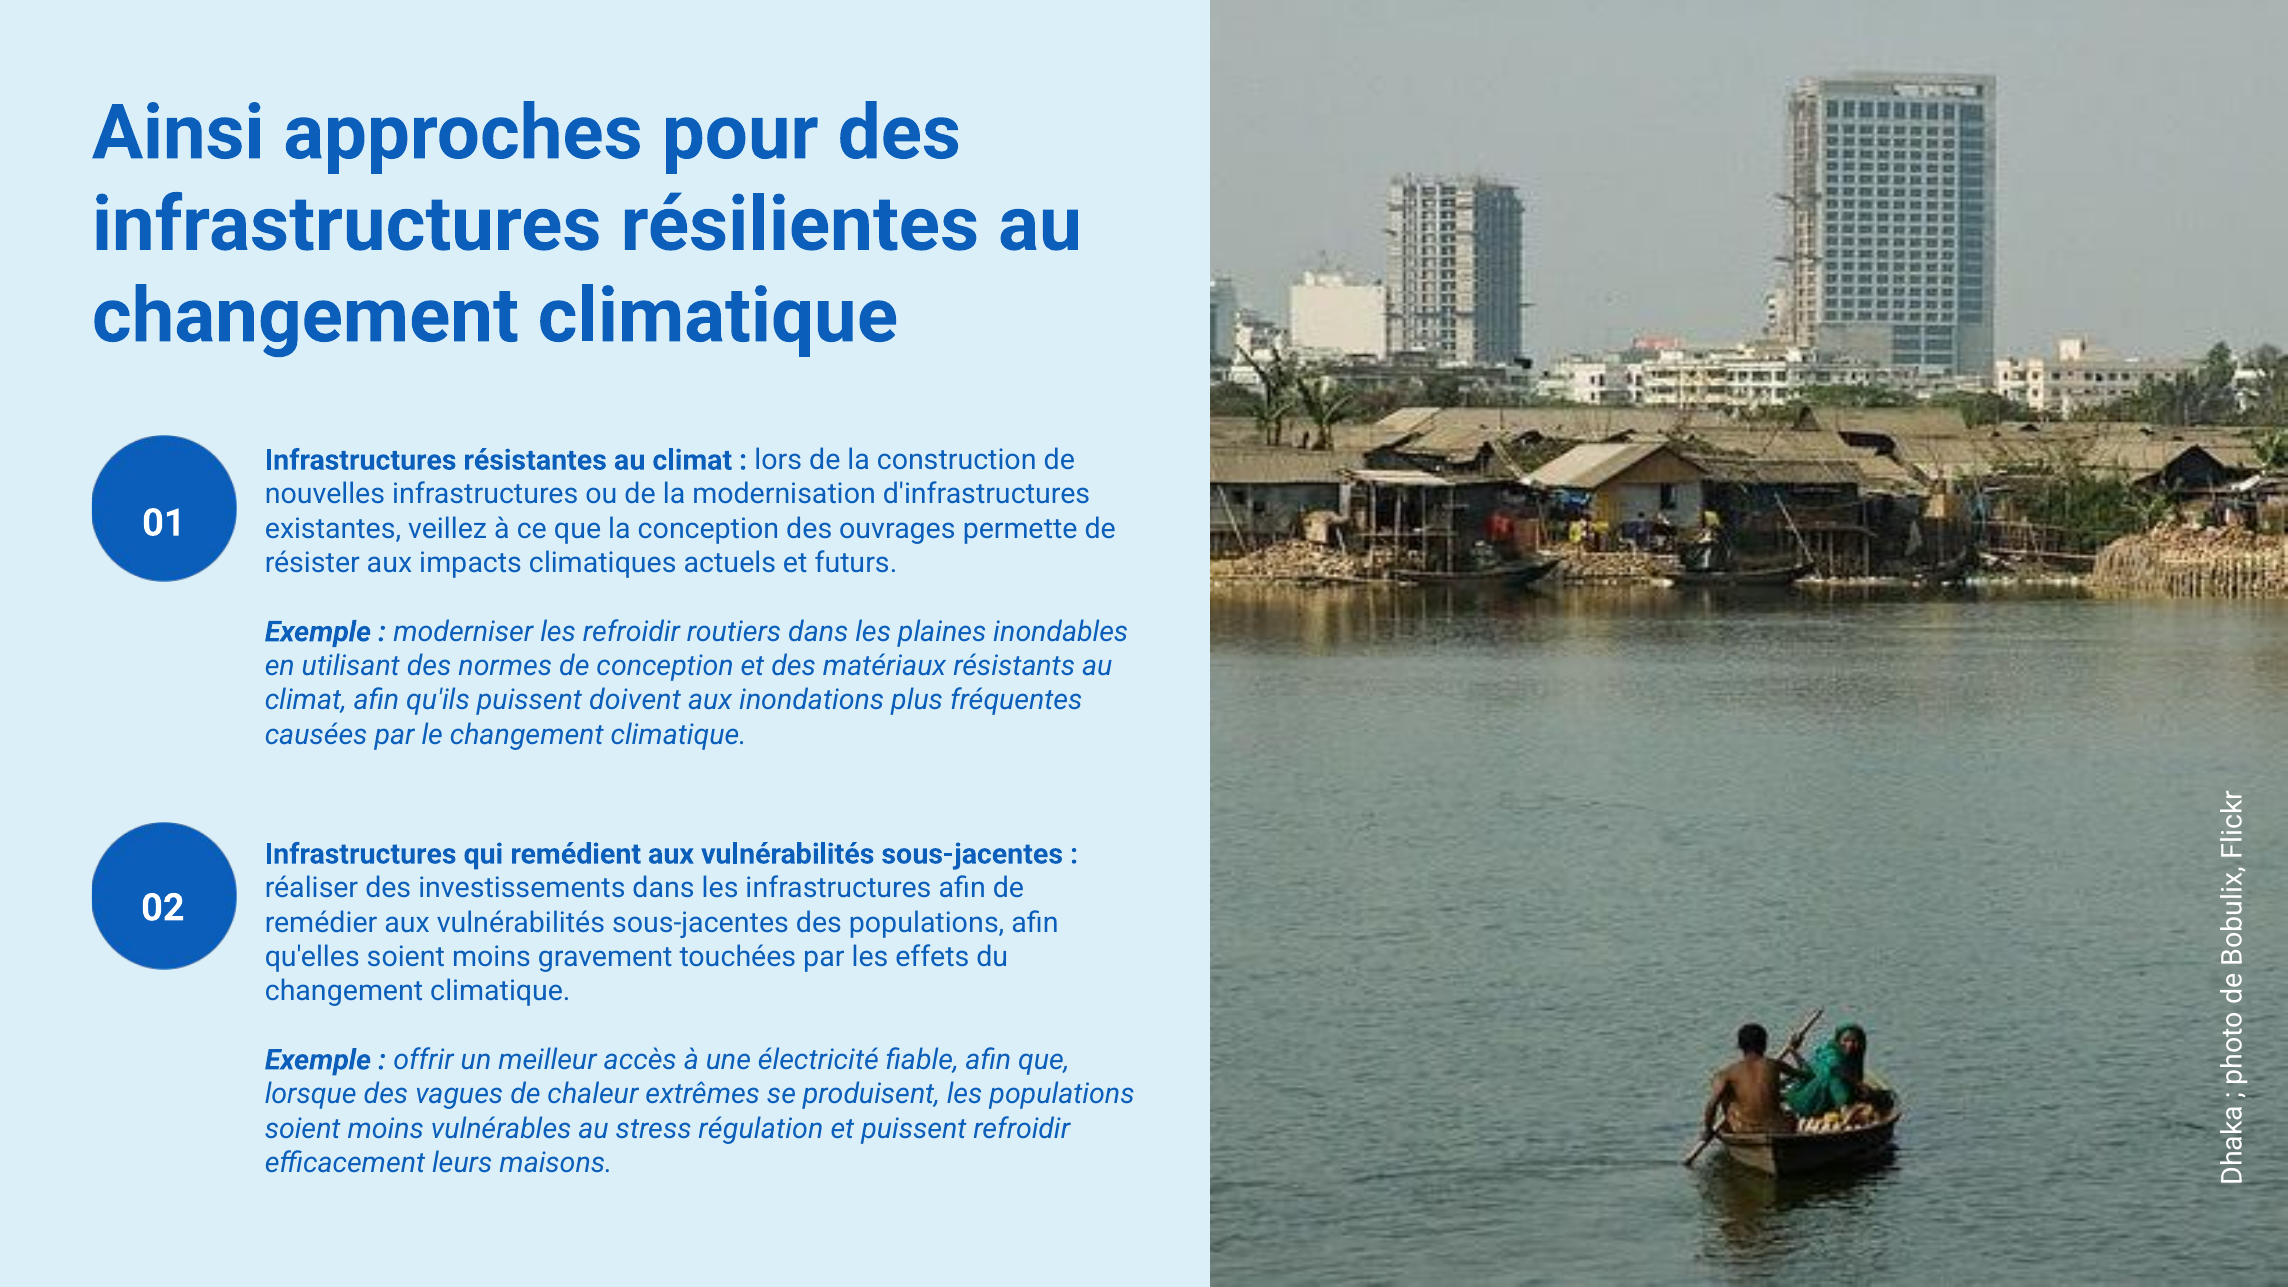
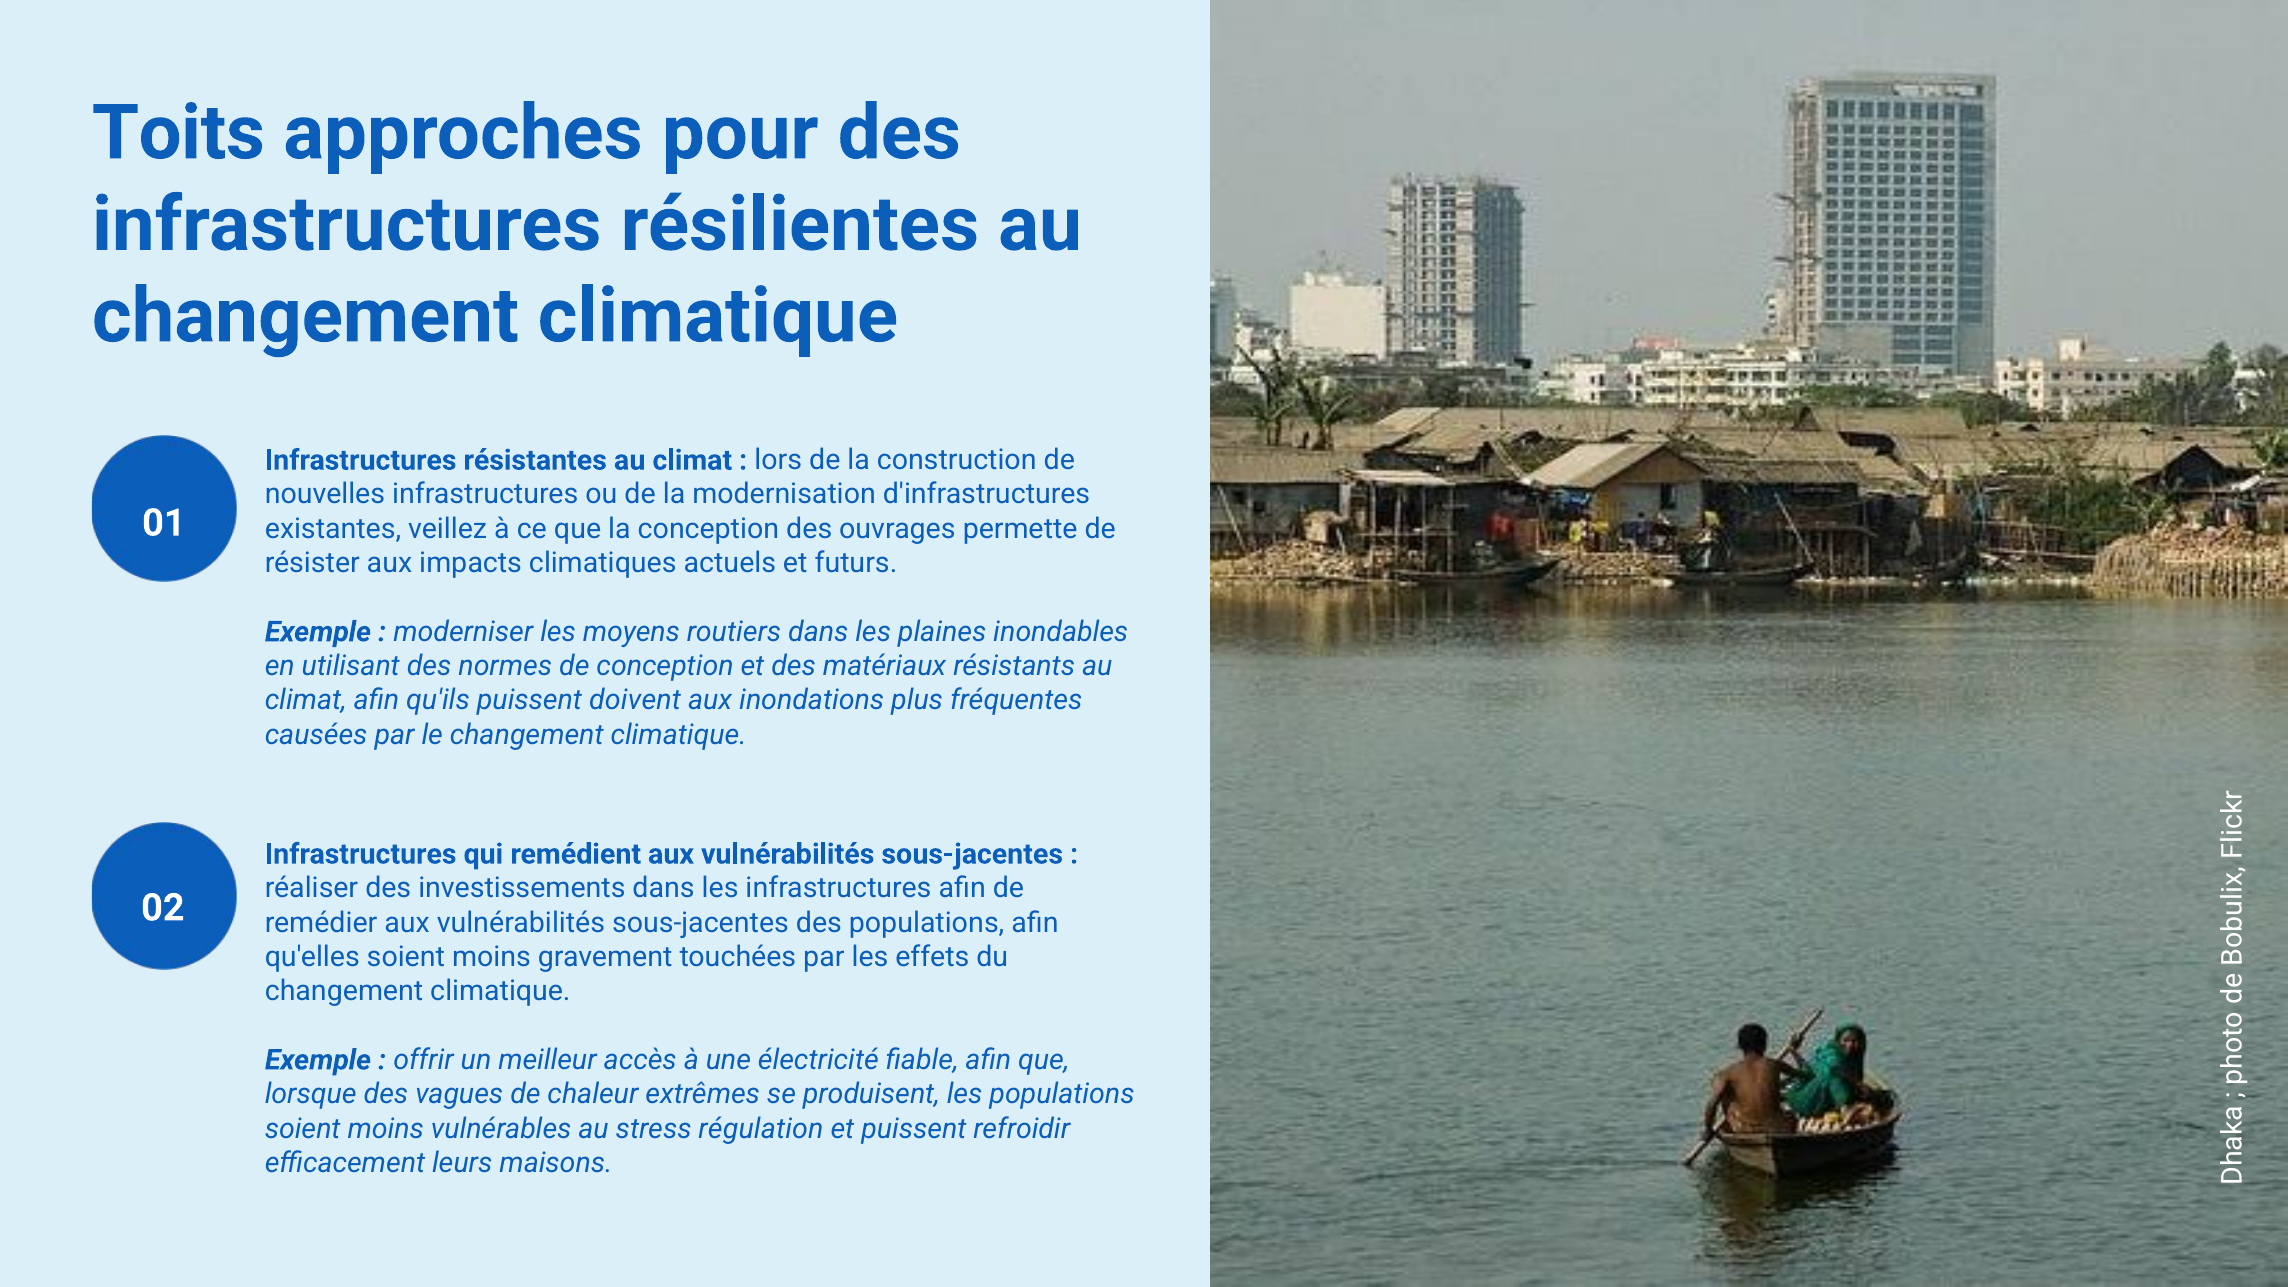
Ainsi: Ainsi -> Toits (178, 133)
les refroidir: refroidir -> moyens (631, 632)
